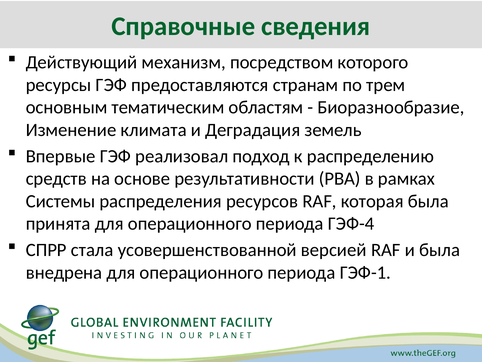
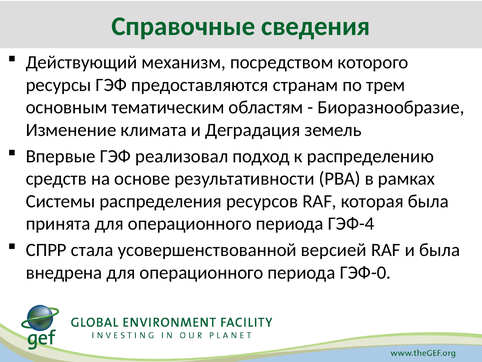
ГЭФ-1: ГЭФ-1 -> ГЭФ-0 (365, 272)
